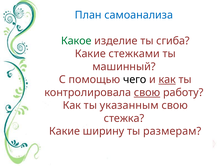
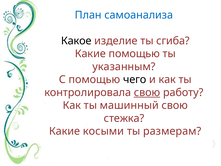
Какое colour: green -> black (76, 41)
Какие стежками: стежками -> помощью (134, 54)
машинный: машинный -> указанным (124, 67)
как underline: present -> none (167, 79)
указанным: указанным -> машинный (129, 105)
ширину: ширину -> косыми (104, 131)
